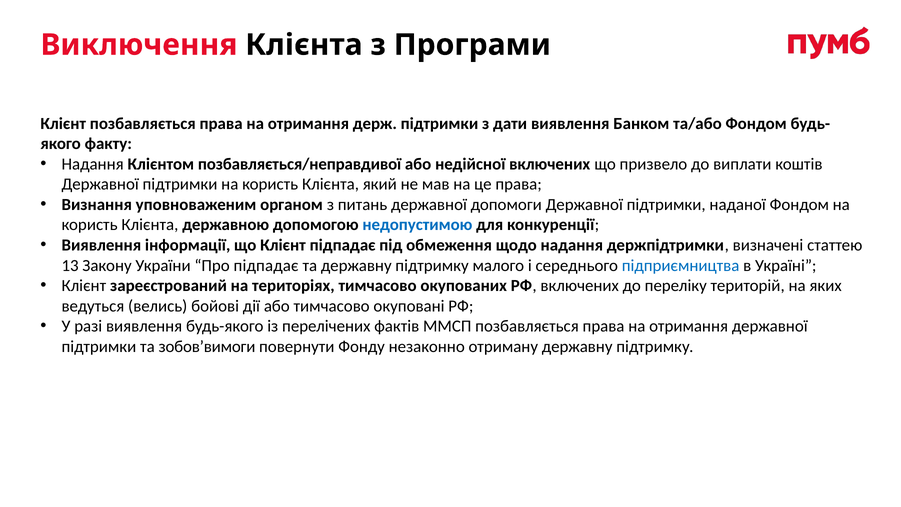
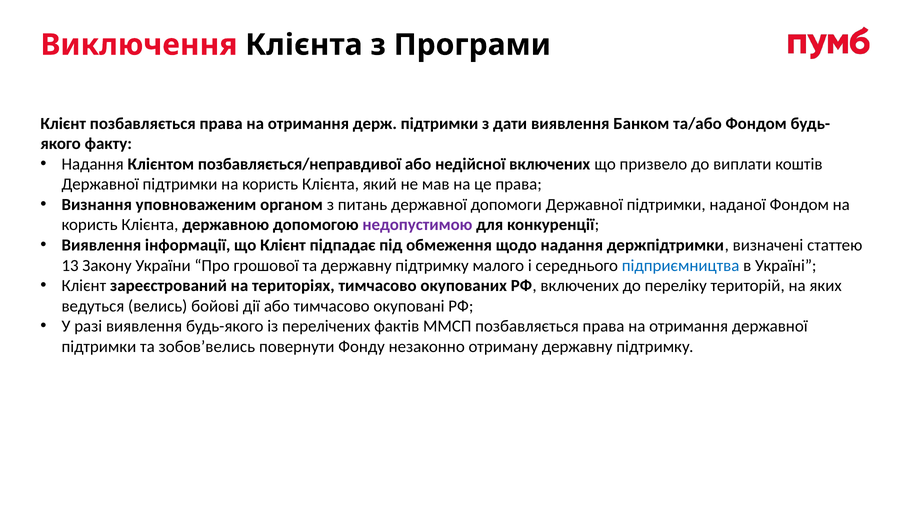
недопустимою colour: blue -> purple (417, 225)
Про підпадає: підпадає -> грошової (266, 265)
зобов’вимоги: зобов’вимоги -> зобов’велись (207, 346)
